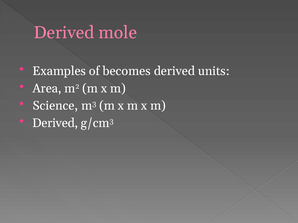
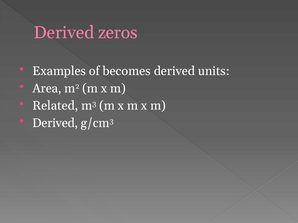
mole: mole -> zeros (118, 33)
Science: Science -> Related (55, 106)
